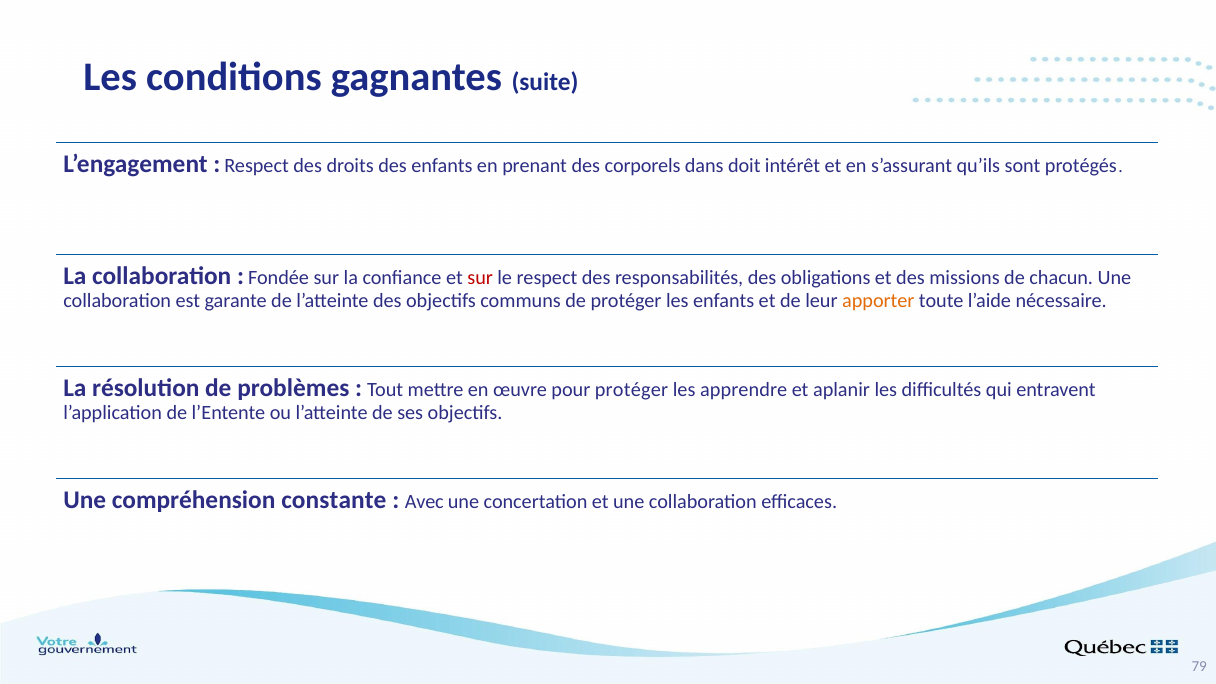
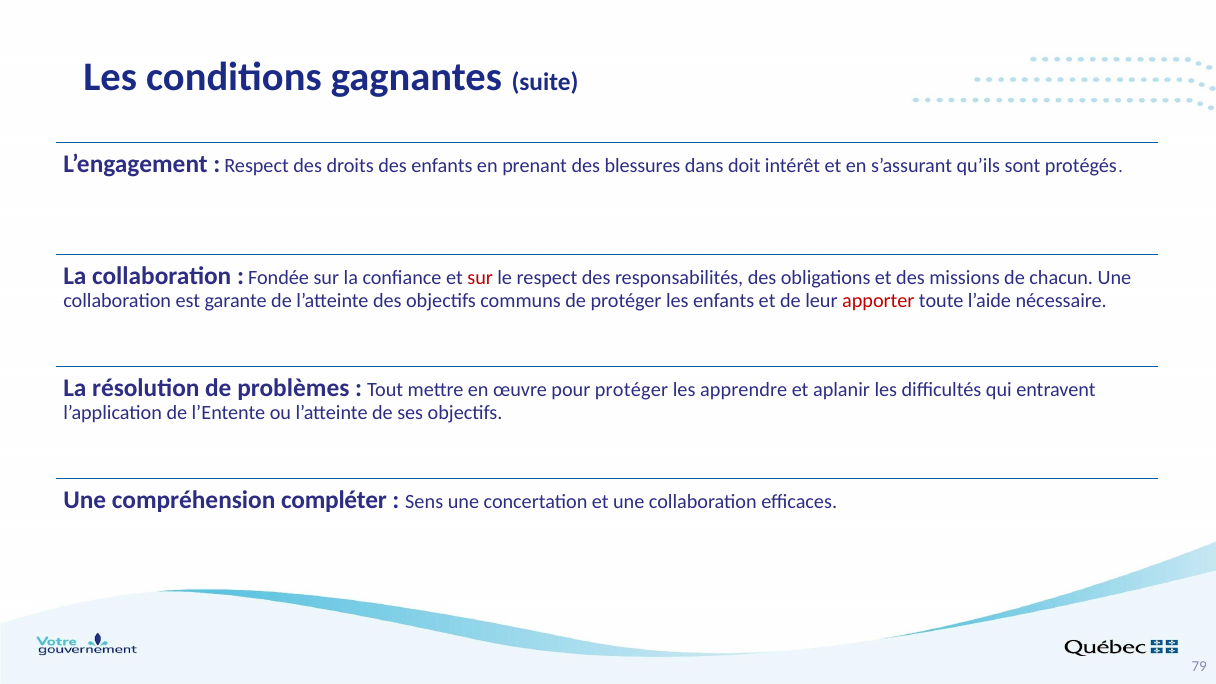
corporels: corporels -> blessures (643, 166)
apporter colour: orange -> red (878, 301)
constante: constante -> compléter (334, 500)
Avec: Avec -> Sens (424, 502)
